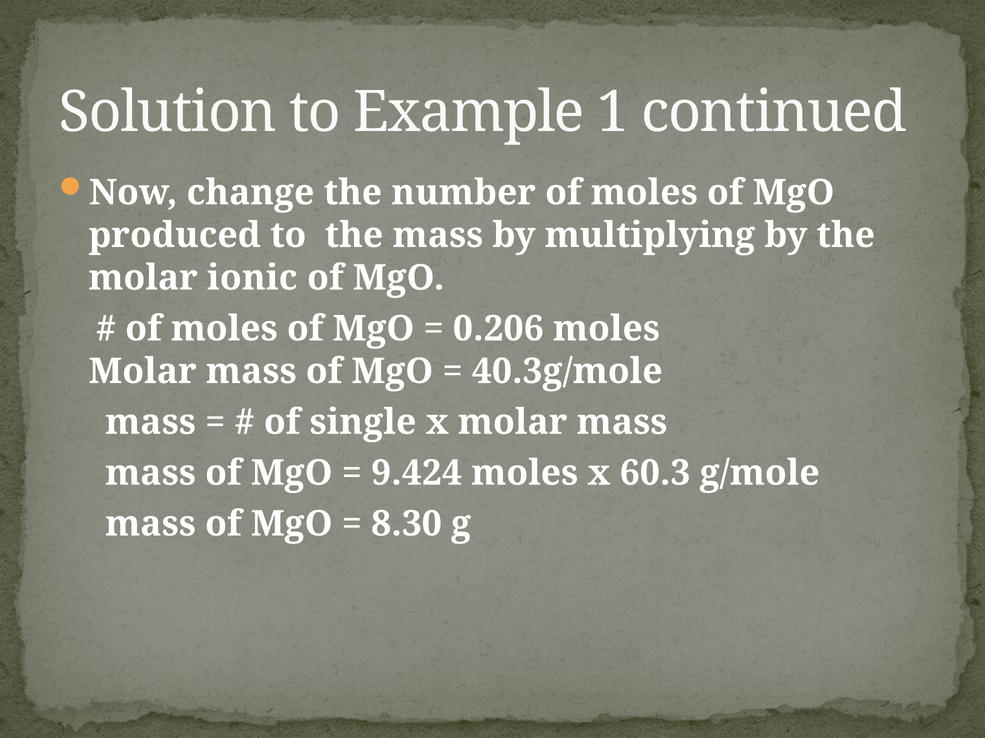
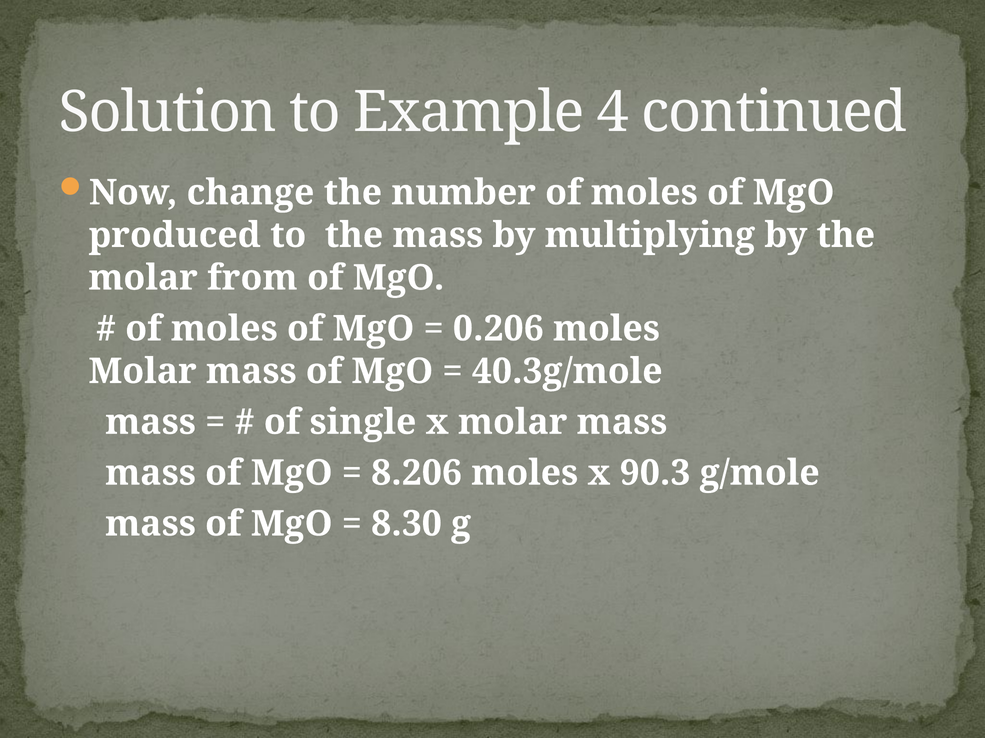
1: 1 -> 4 (613, 112)
ionic: ionic -> from (252, 278)
9.424: 9.424 -> 8.206 (417, 473)
60.3: 60.3 -> 90.3 (655, 473)
